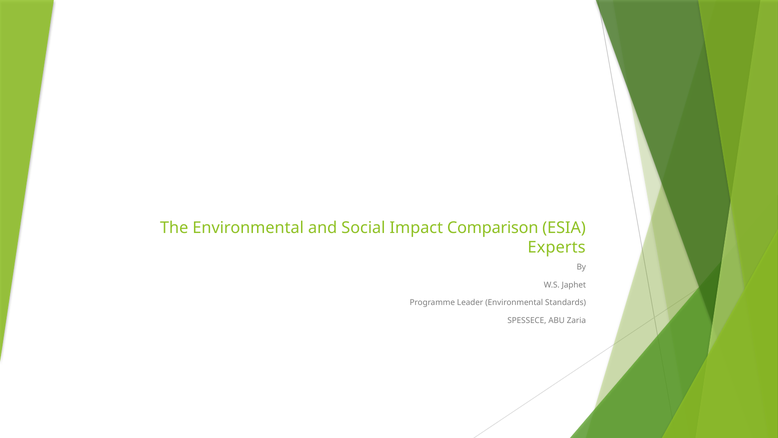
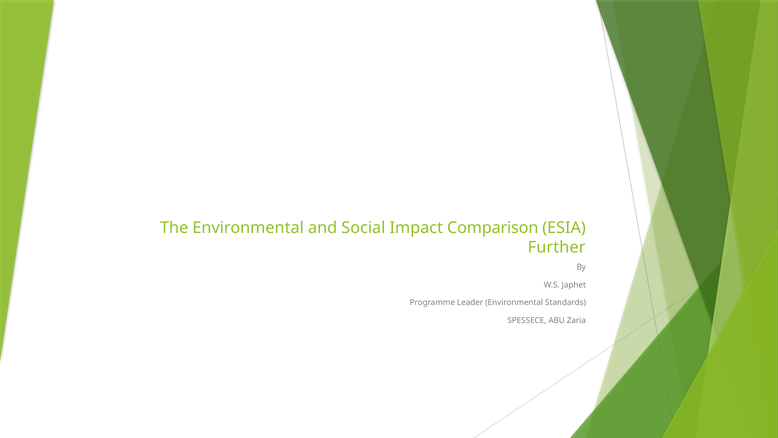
Experts: Experts -> Further (557, 247)
